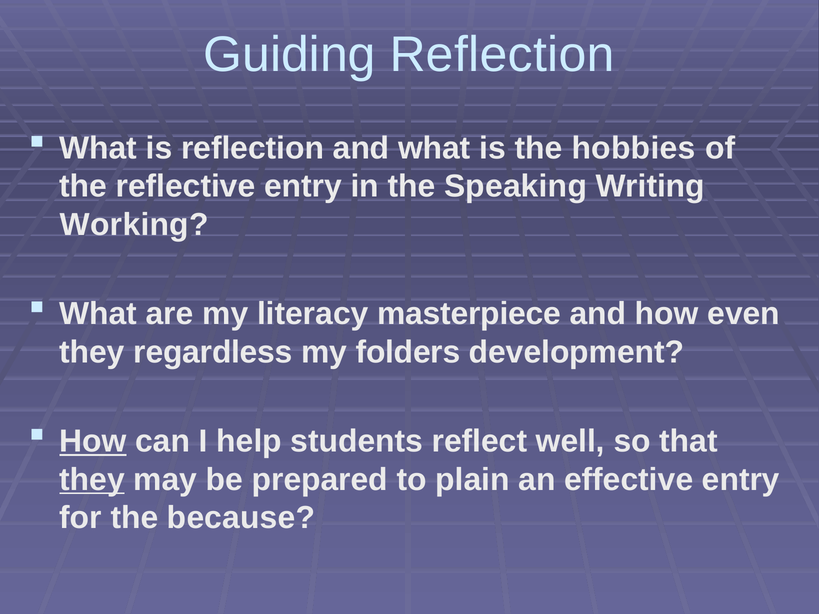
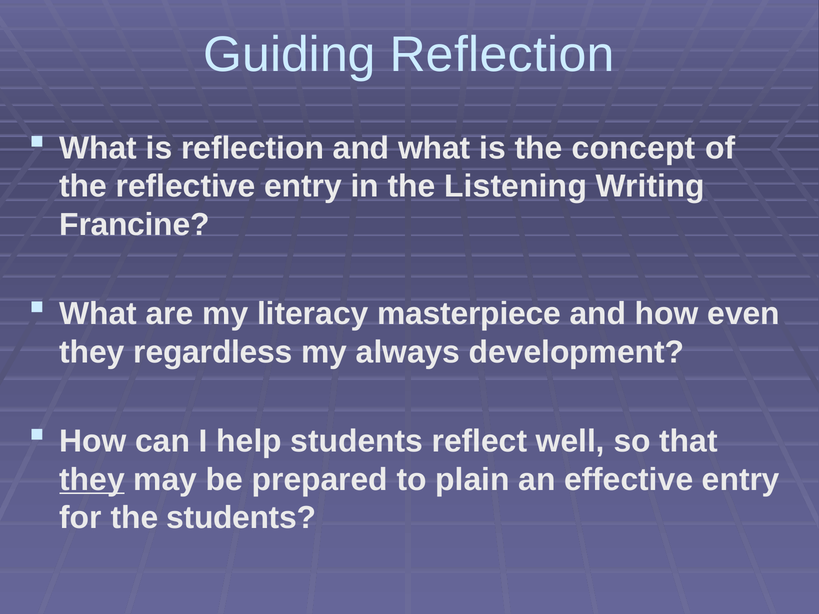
hobbies: hobbies -> concept (634, 148)
Speaking: Speaking -> Listening (516, 187)
Working: Working -> Francine (134, 225)
folders: folders -> always (408, 352)
How underline: present -> none (93, 442)
the because: because -> students (241, 518)
